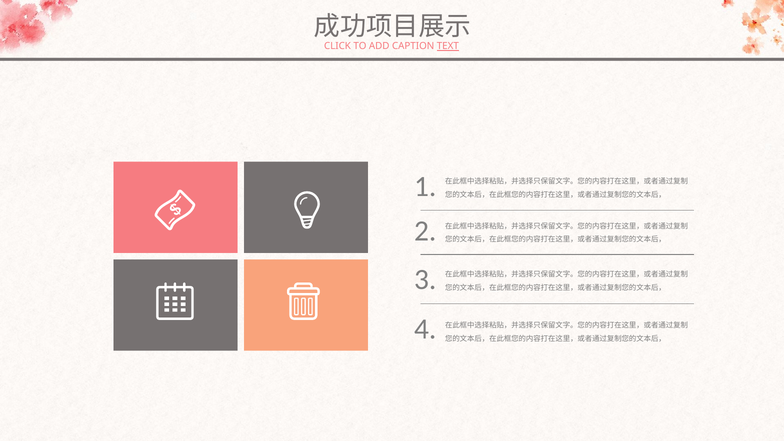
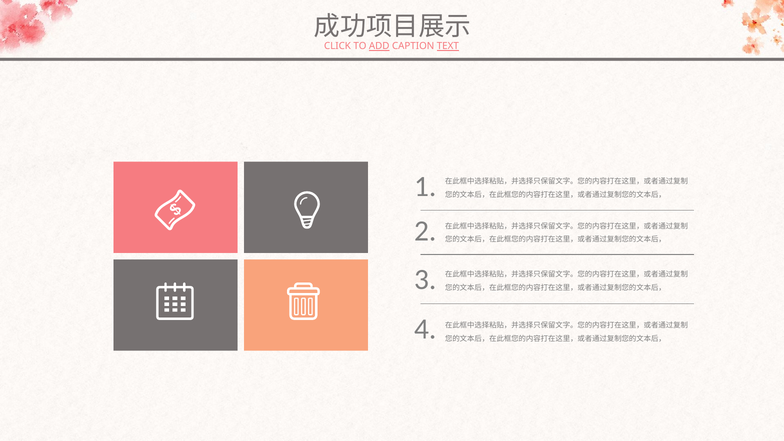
ADD underline: none -> present (379, 46)
